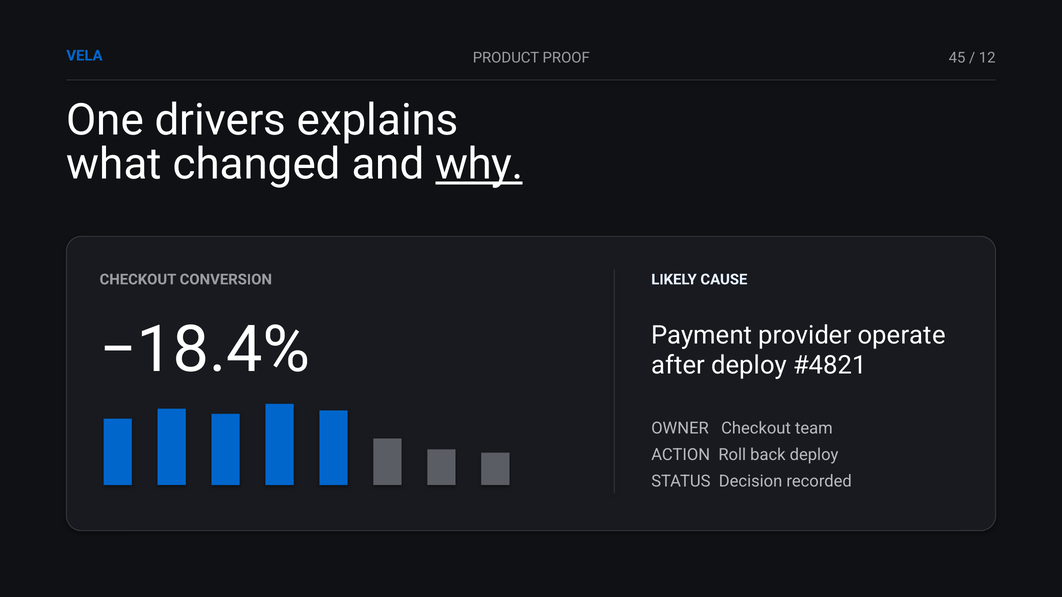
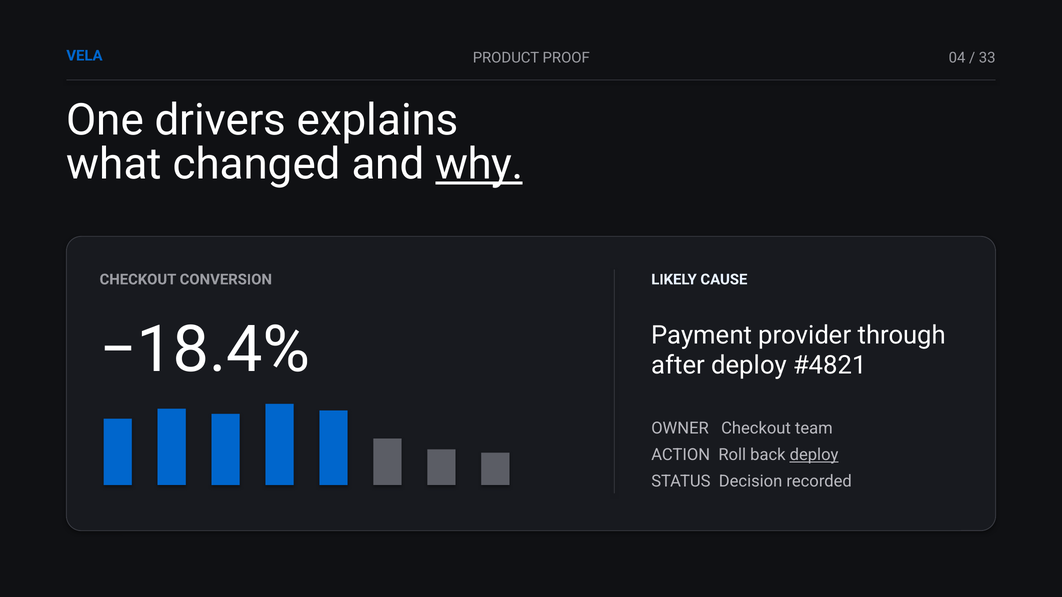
45: 45 -> 04 (957, 58)
12: 12 -> 33 (987, 58)
operate: operate -> through (902, 336)
deploy underline: none -> present (814, 455)
